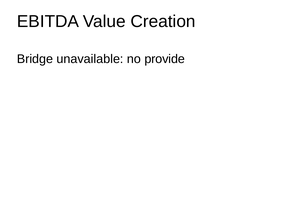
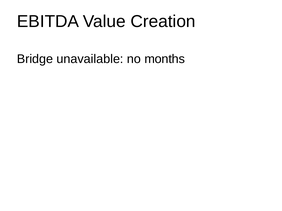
provide: provide -> months (165, 59)
